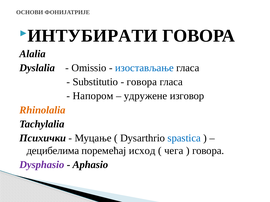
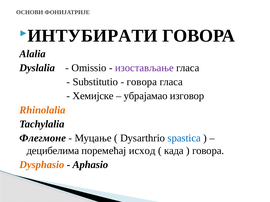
изостављање colour: blue -> purple (144, 68)
Напором: Напором -> Хемијске (93, 96)
удружене: удружене -> убрајамао (146, 96)
Психички: Психички -> Флегмоне (43, 138)
чега: чега -> када (174, 151)
Dysphasio colour: purple -> orange (42, 165)
